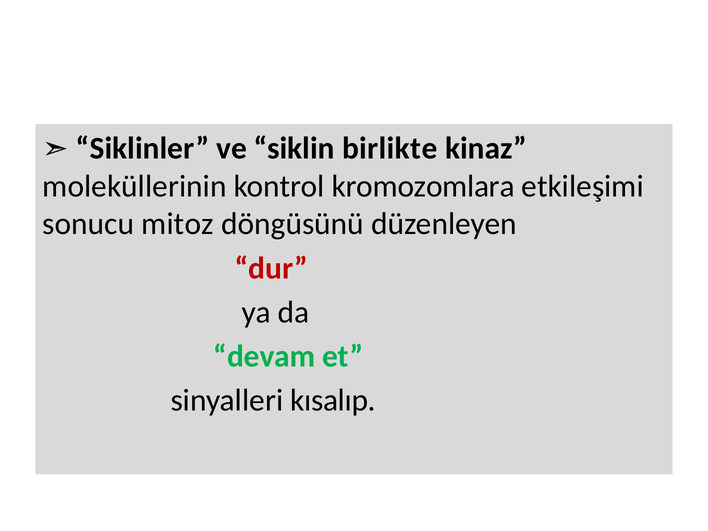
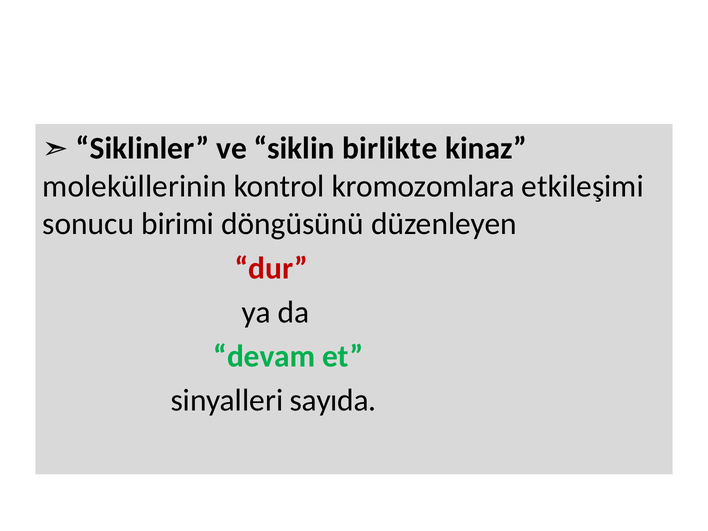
mitoz: mitoz -> birimi (178, 224)
kısalıp: kısalıp -> sayıda (333, 400)
